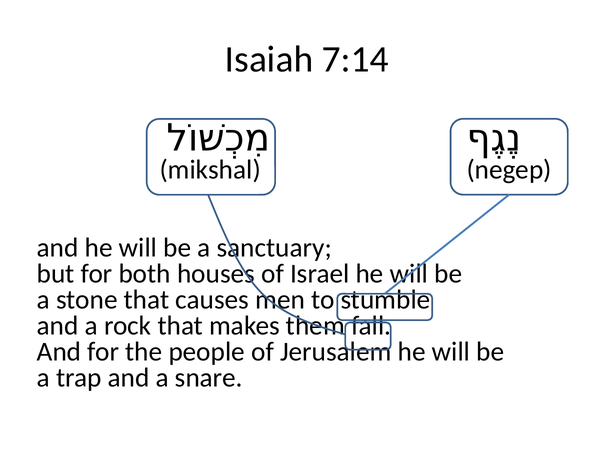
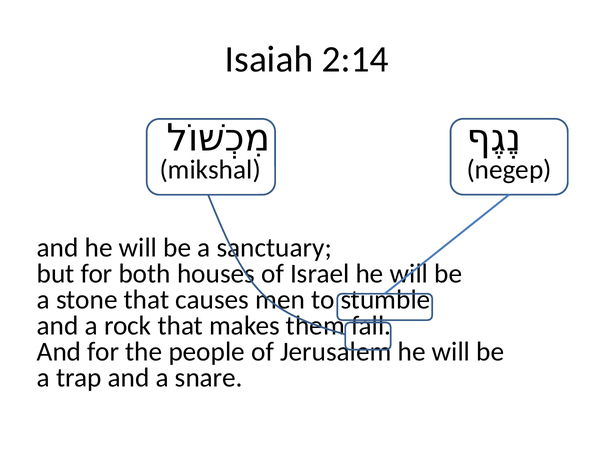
7:14: 7:14 -> 2:14 (355, 59)
